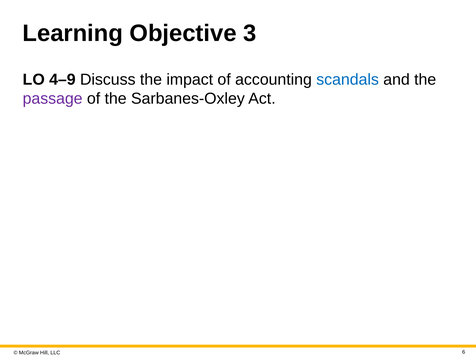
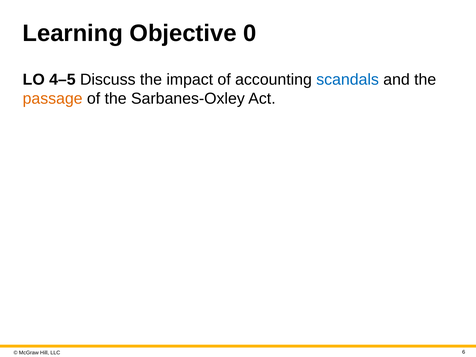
3: 3 -> 0 (250, 33)
4–9: 4–9 -> 4–5 (62, 79)
passage colour: purple -> orange (53, 99)
